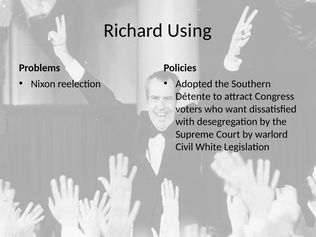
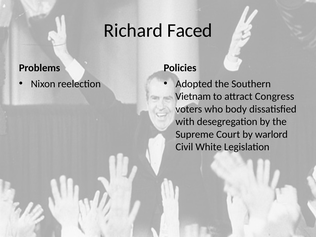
Using: Using -> Faced (190, 31)
Détente: Détente -> Vietnam (193, 96)
want: want -> body (236, 109)
